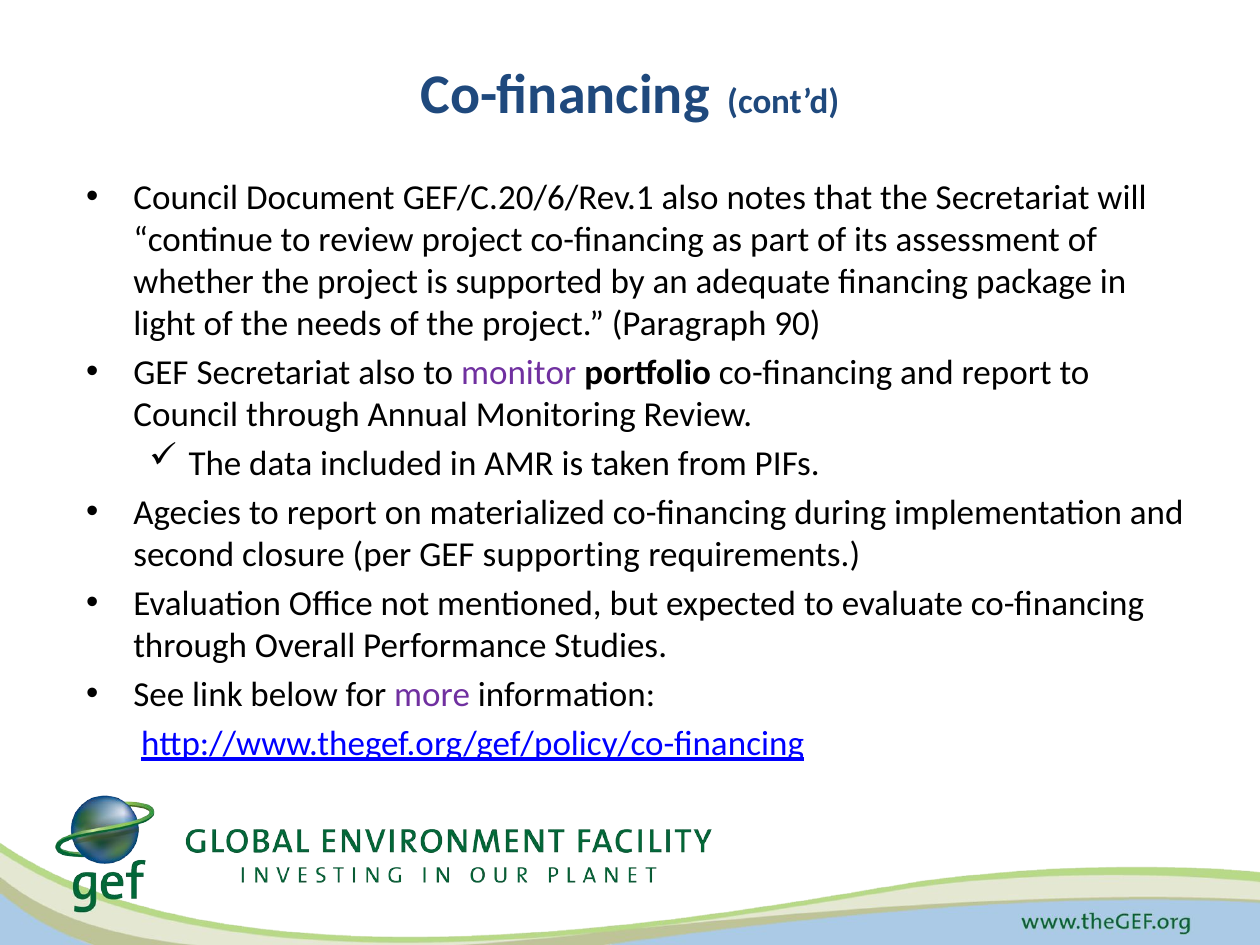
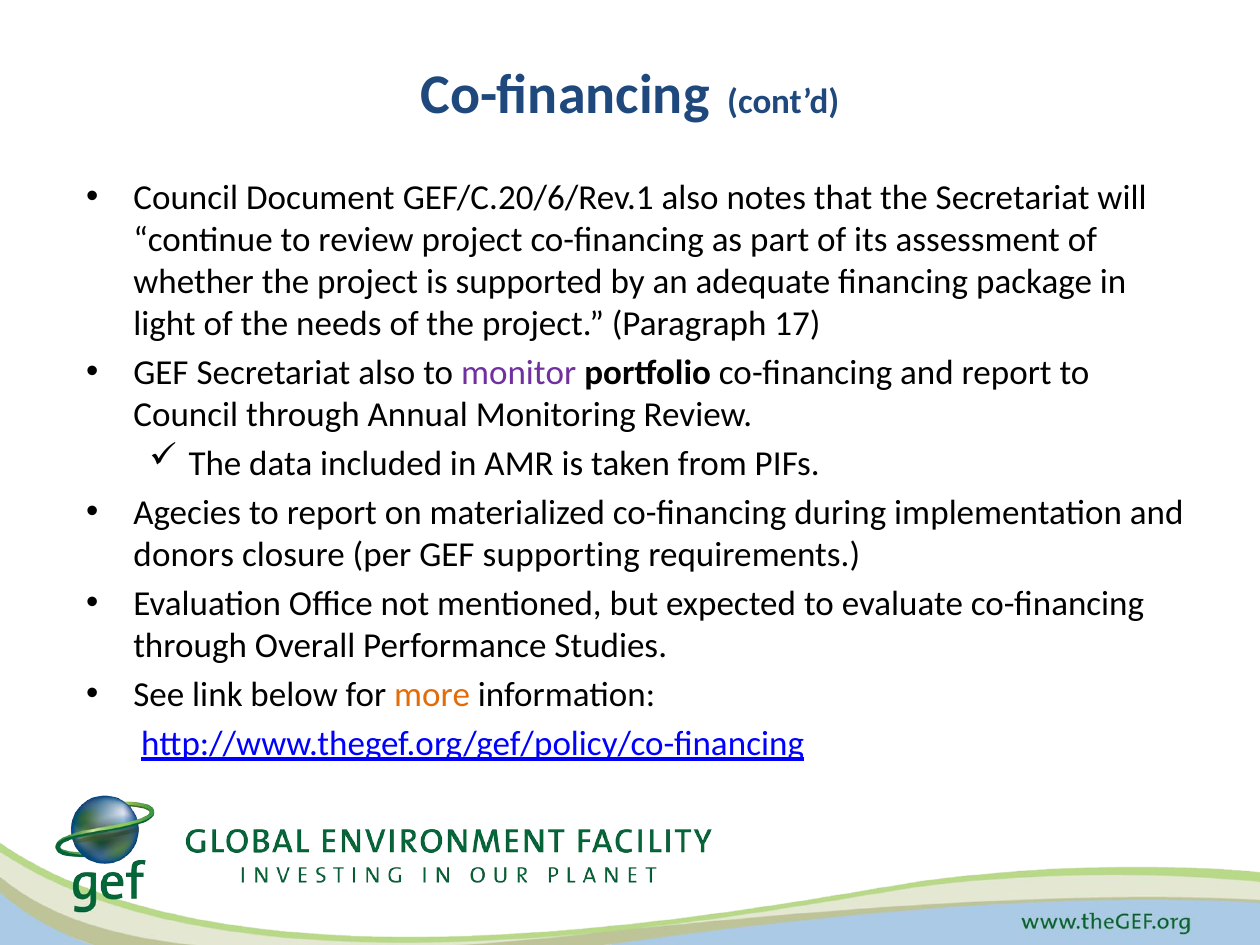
90: 90 -> 17 (797, 324)
second: second -> donors (184, 555)
more colour: purple -> orange (432, 695)
